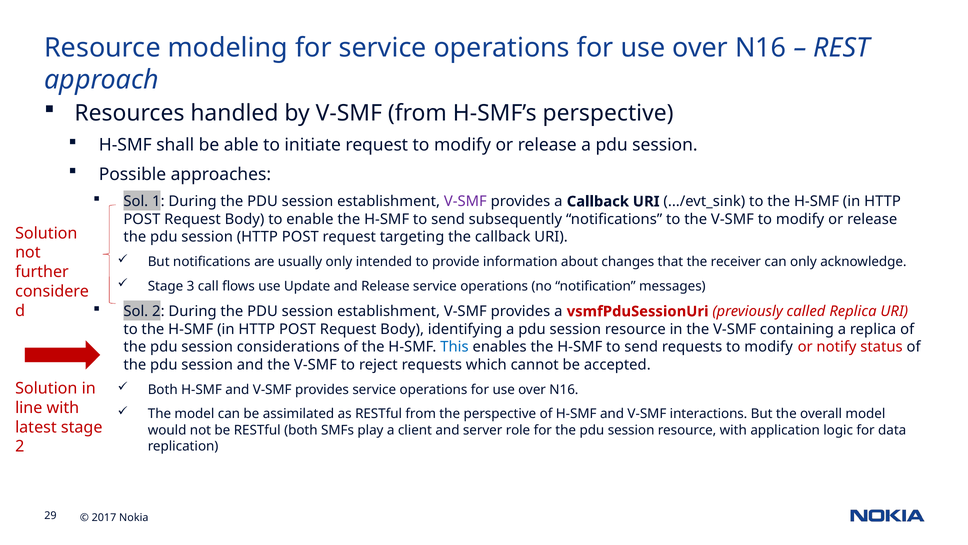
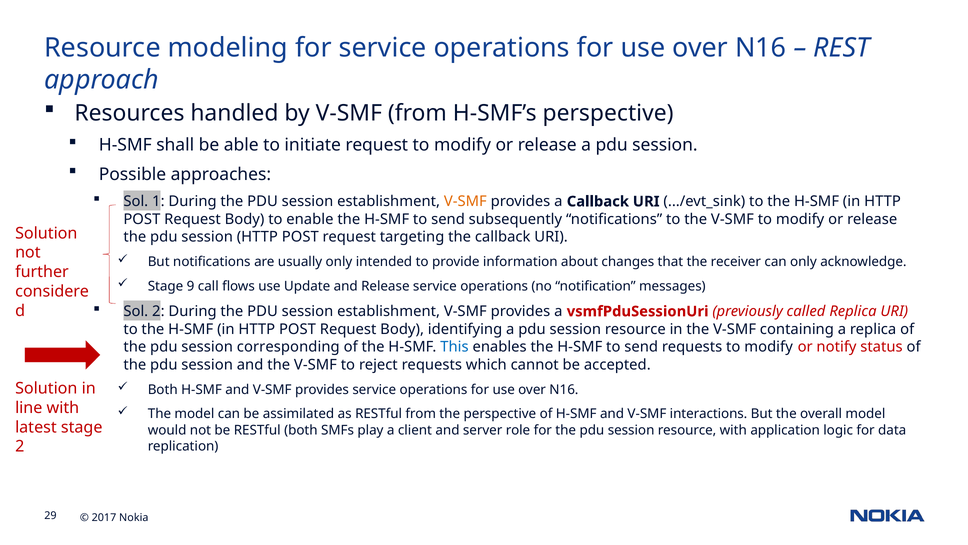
V-SMF colour: purple -> orange (465, 201)
3: 3 -> 9 (191, 286)
considerations: considerations -> corresponding (288, 347)
